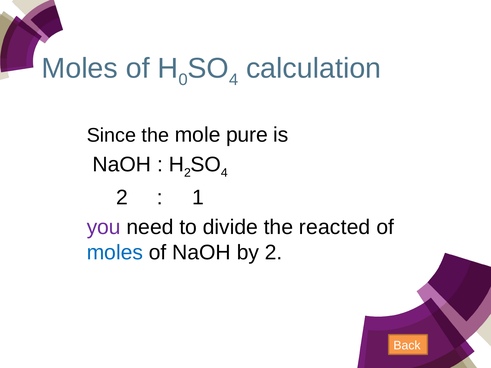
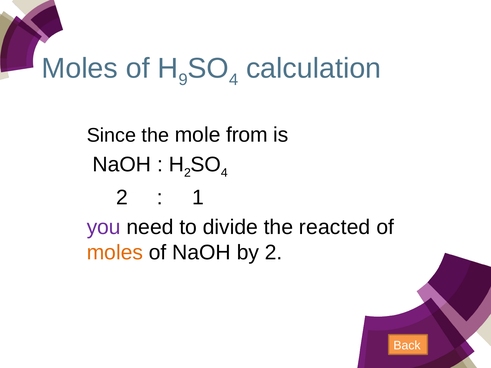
0: 0 -> 9 (183, 80)
pure: pure -> from (247, 135)
moles colour: blue -> orange (115, 253)
